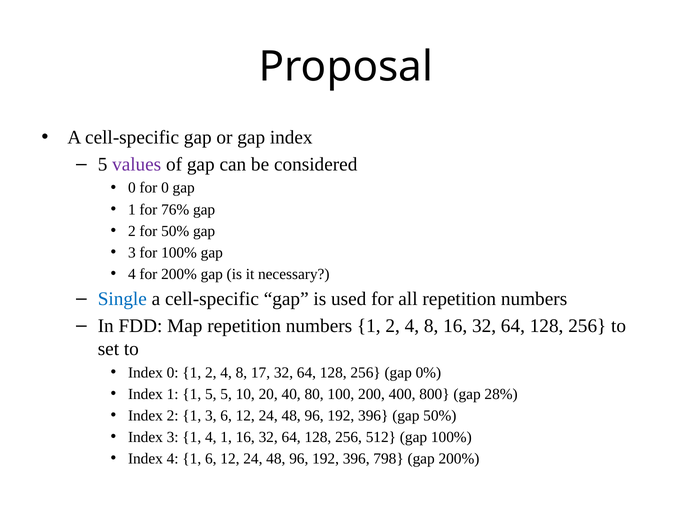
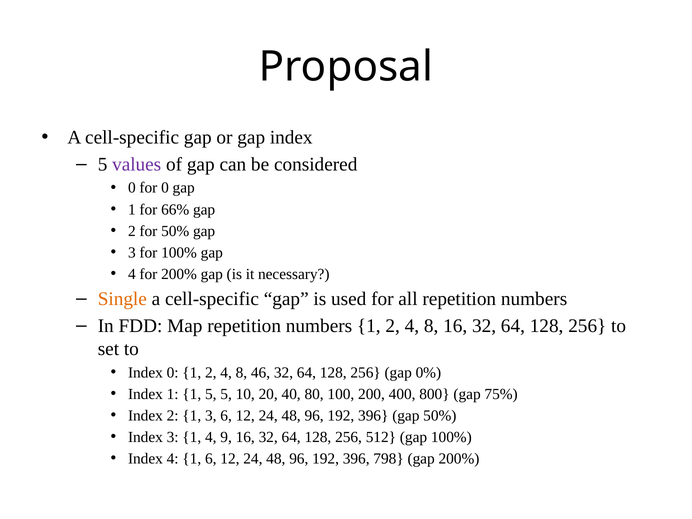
76%: 76% -> 66% (175, 209)
Single colour: blue -> orange (122, 299)
17: 17 -> 46 (261, 372)
28%: 28% -> 75% (501, 394)
1 4 1: 1 -> 9 (226, 437)
